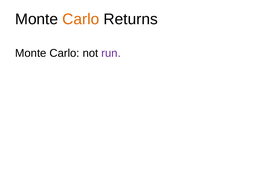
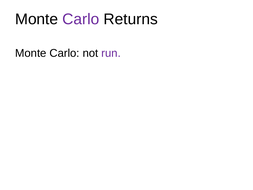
Carlo colour: orange -> purple (81, 19)
